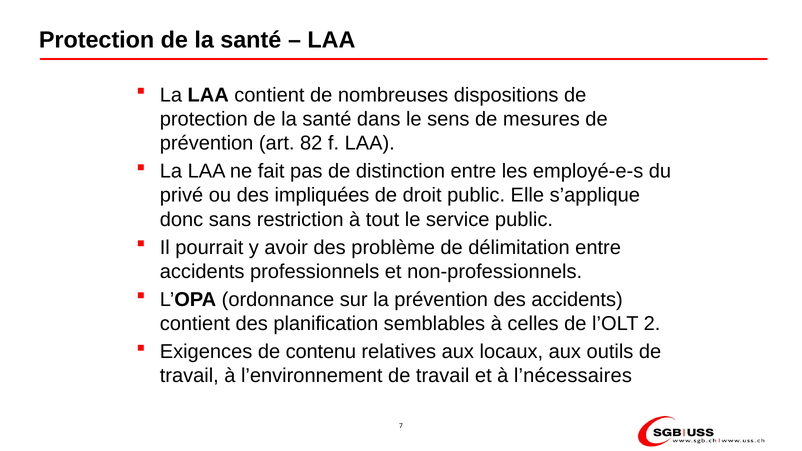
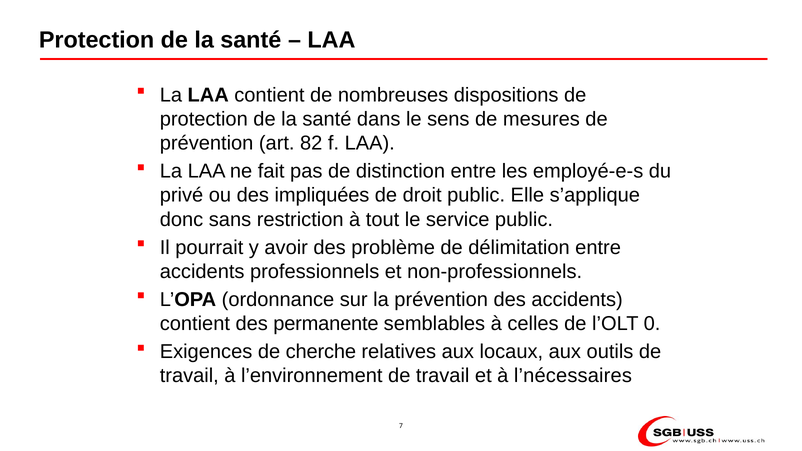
planification: planification -> permanente (326, 324)
2: 2 -> 0 (652, 324)
contenu: contenu -> cherche (321, 352)
